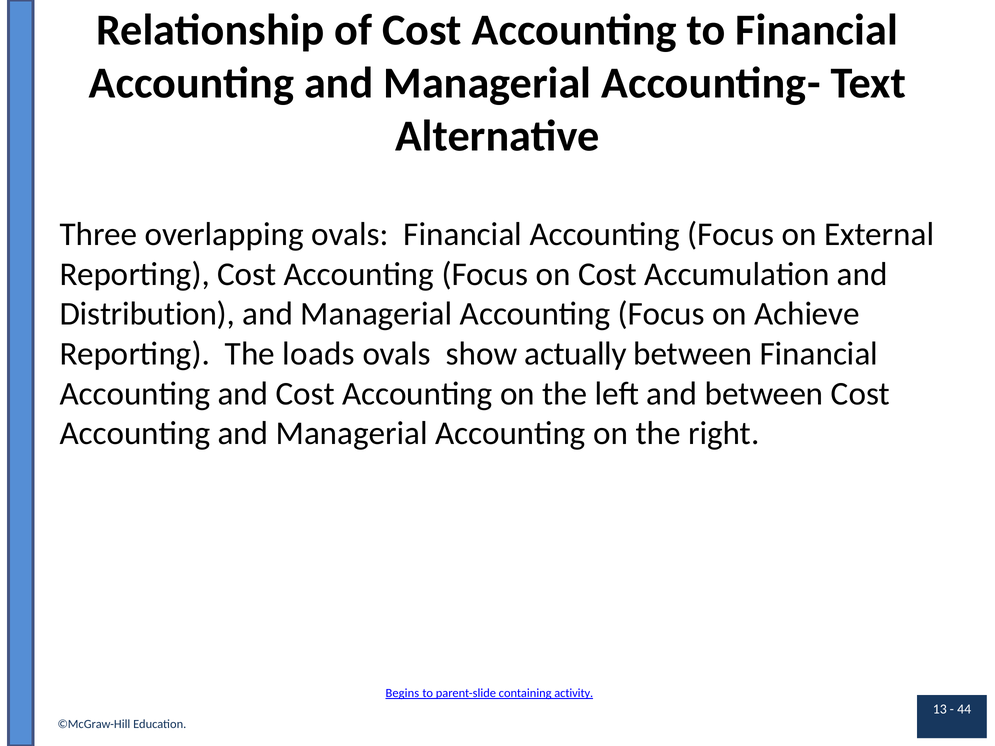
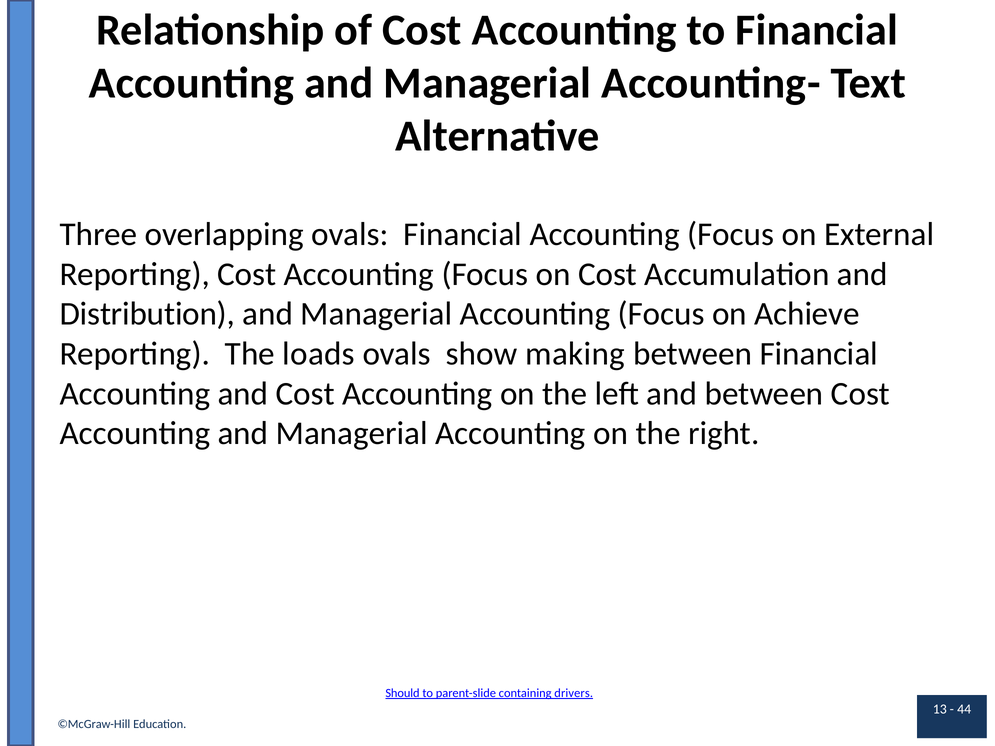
actually: actually -> making (575, 354)
Begins: Begins -> Should (402, 693)
activity: activity -> drivers (574, 693)
